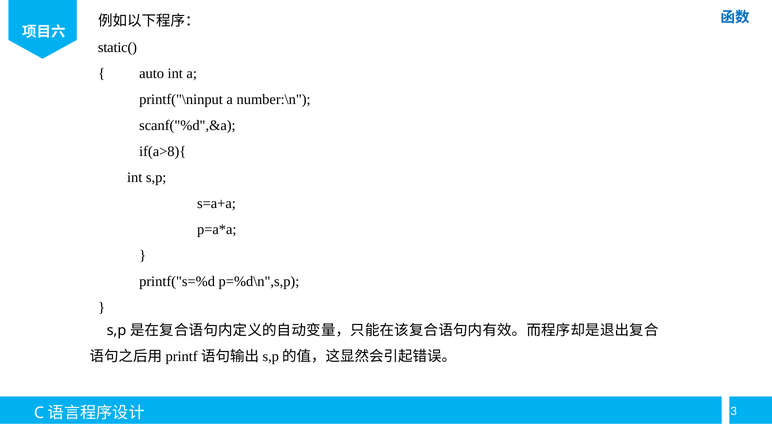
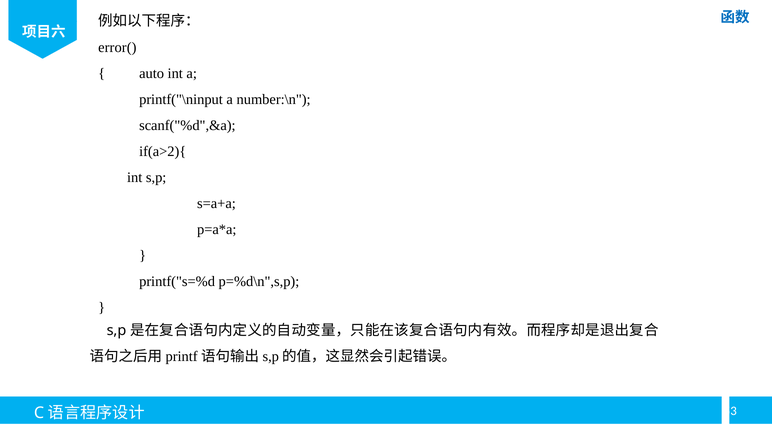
static(: static( -> error( (117, 47)
if(a>8){: if(a>8){ -> if(a>2){ (163, 151)
